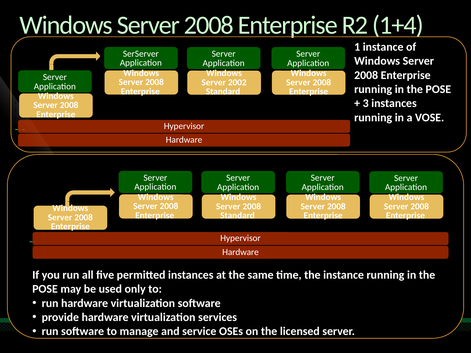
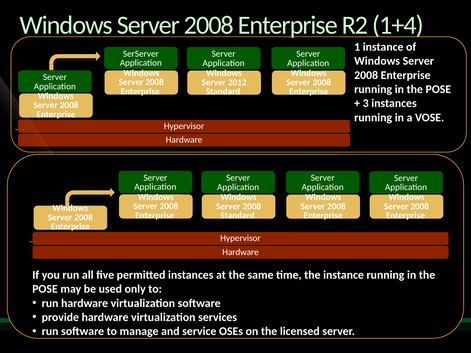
2002: 2002 -> 2012 (237, 82)
